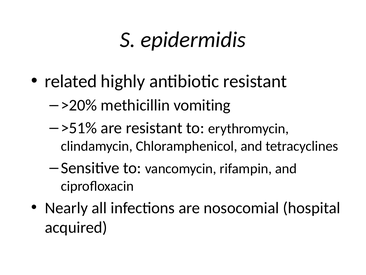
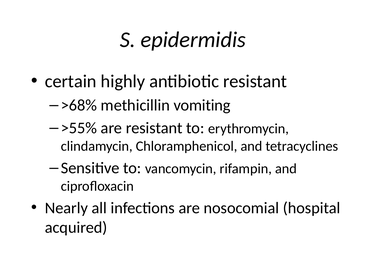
related: related -> certain (71, 81)
>20%: >20% -> >68% (79, 105)
>51%: >51% -> >55% (79, 128)
